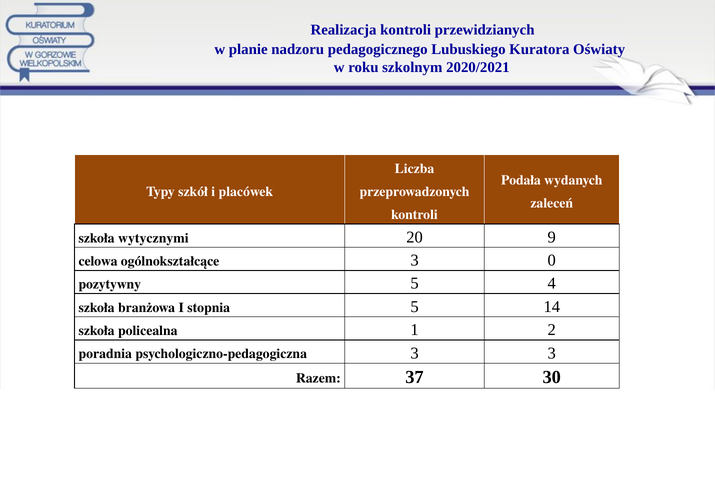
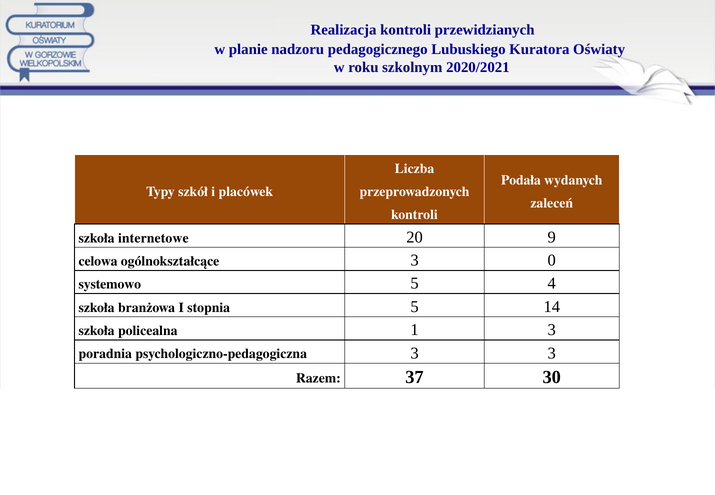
wytycznymi: wytycznymi -> internetowe (153, 238)
pozytywny: pozytywny -> systemowo (110, 284)
1 2: 2 -> 3 (552, 330)
